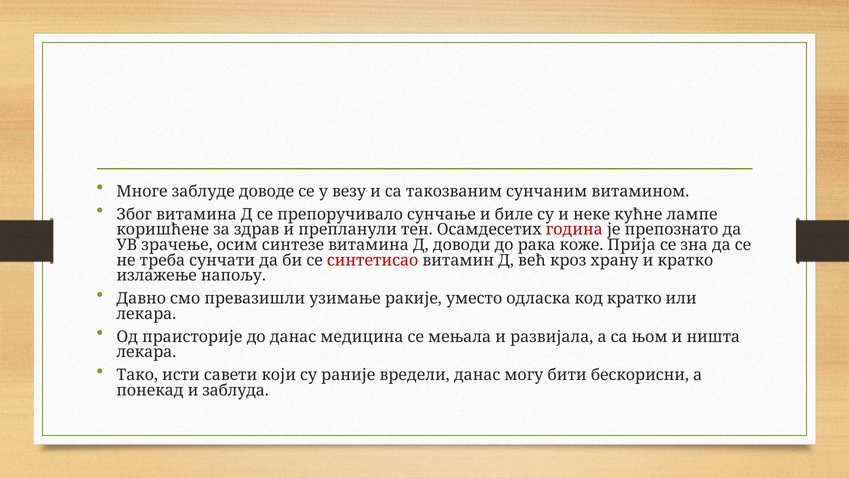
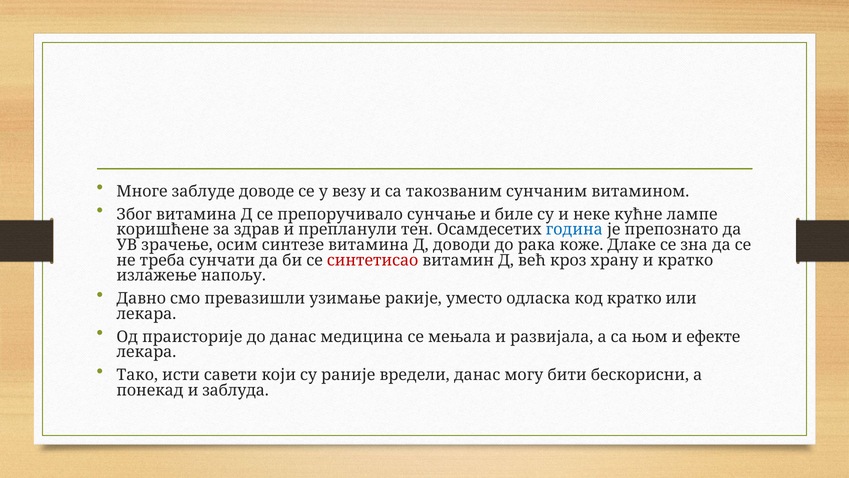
година colour: red -> blue (574, 229)
Прија: Прија -> Длаке (632, 245)
ништа: ништа -> ефекте (713, 336)
